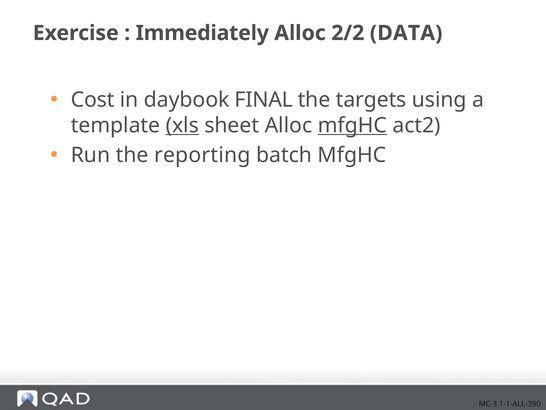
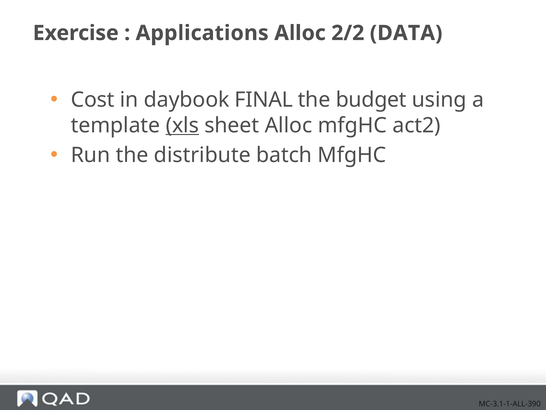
Immediately: Immediately -> Applications (202, 33)
targets: targets -> budget (371, 100)
mfgHC underline: present -> none (352, 125)
reporting: reporting -> distribute (202, 155)
